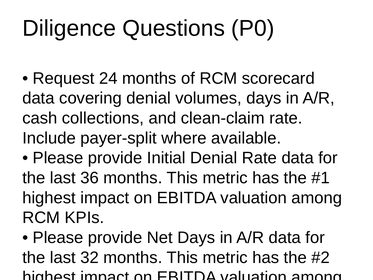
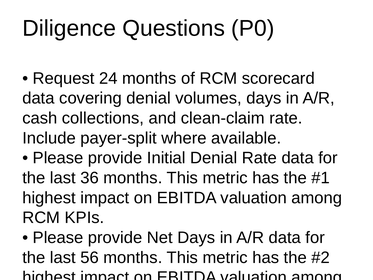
32: 32 -> 56 (90, 257)
